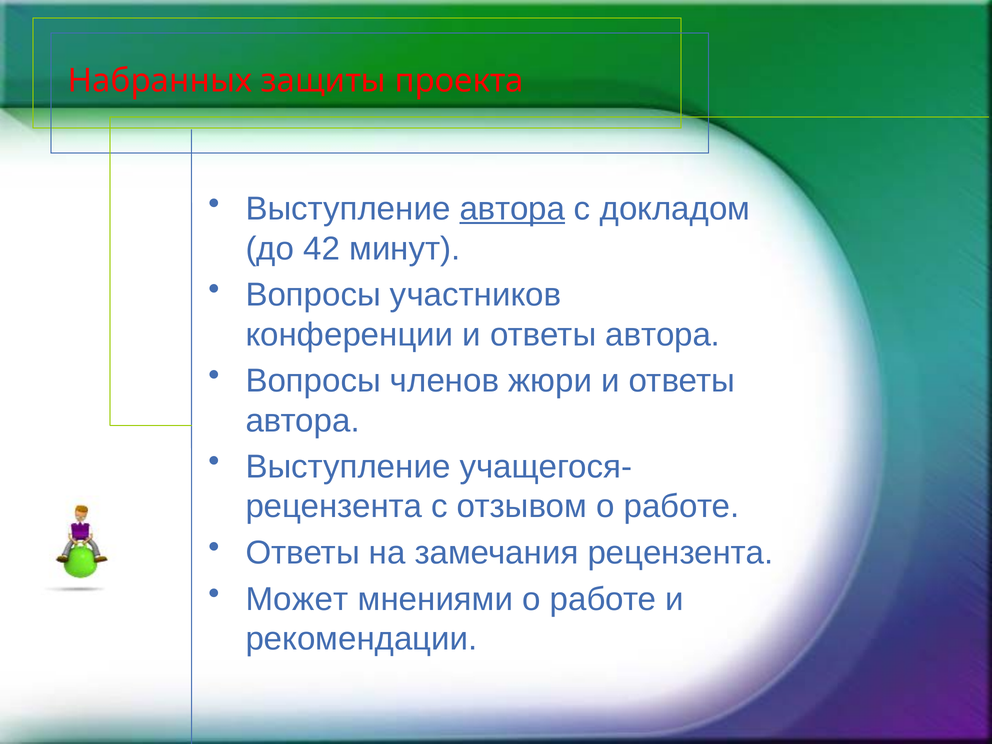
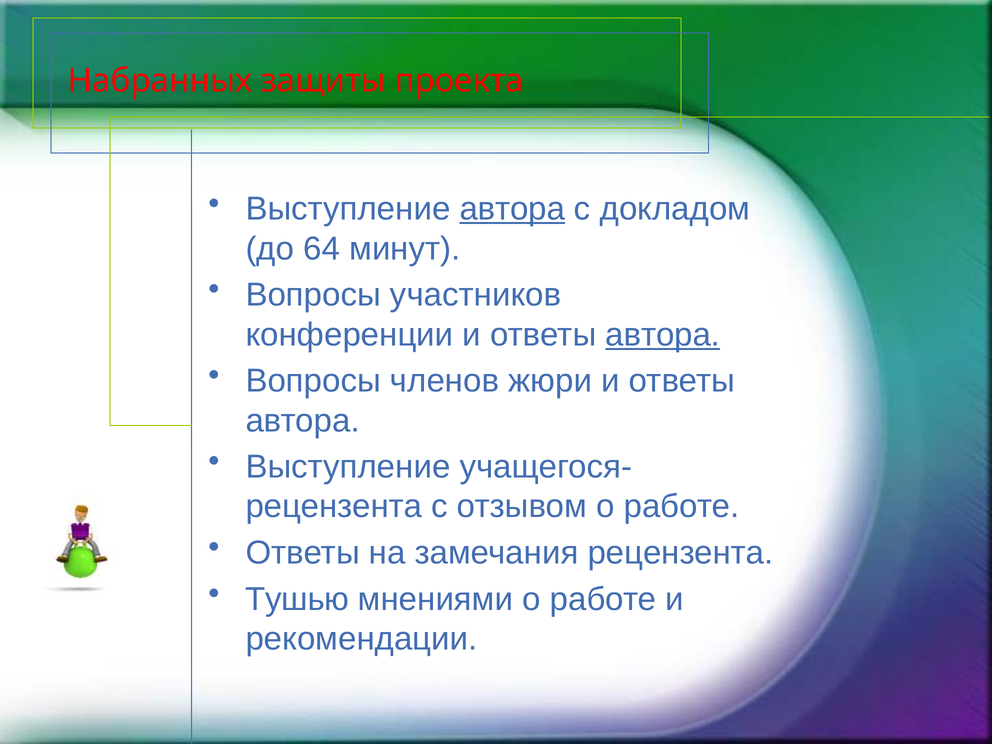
42: 42 -> 64 (322, 249)
автора underline: none -> present (663, 335)
Может: Может -> Тушью (297, 599)
